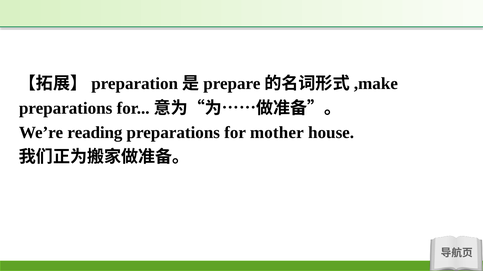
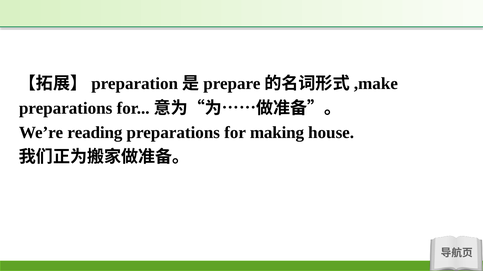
mother: mother -> making (277, 133)
